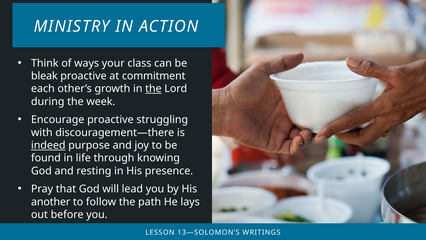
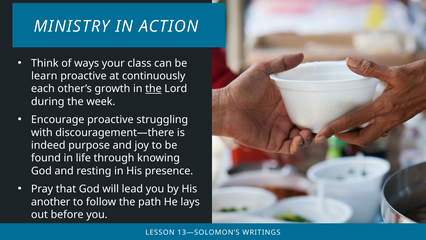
bleak: bleak -> learn (44, 76)
commitment: commitment -> continuously (154, 76)
indeed underline: present -> none (48, 145)
